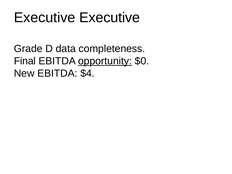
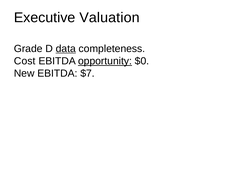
Executive Executive: Executive -> Valuation (109, 18)
data underline: none -> present (66, 49)
Final: Final -> Cost (25, 61)
$4: $4 -> $7 (88, 73)
